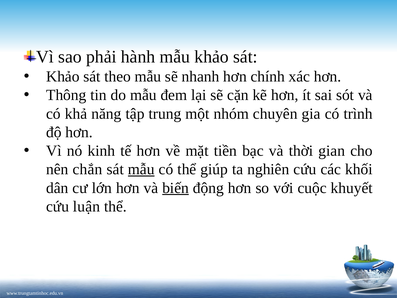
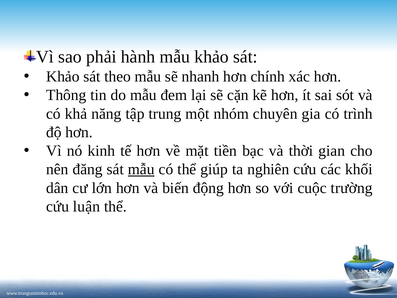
chắn: chắn -> đăng (88, 169)
biến underline: present -> none (176, 188)
khuyết: khuyết -> trường (352, 188)
